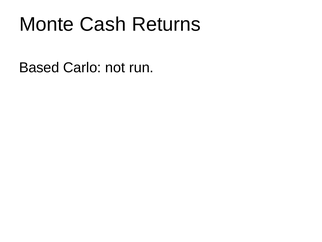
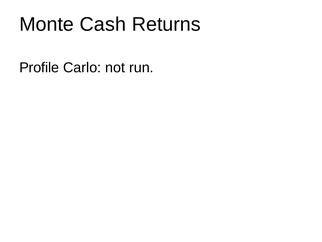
Based: Based -> Profile (39, 68)
